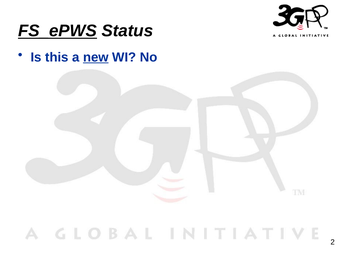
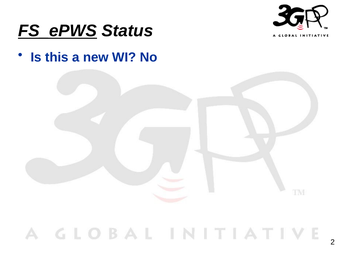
new underline: present -> none (96, 57)
